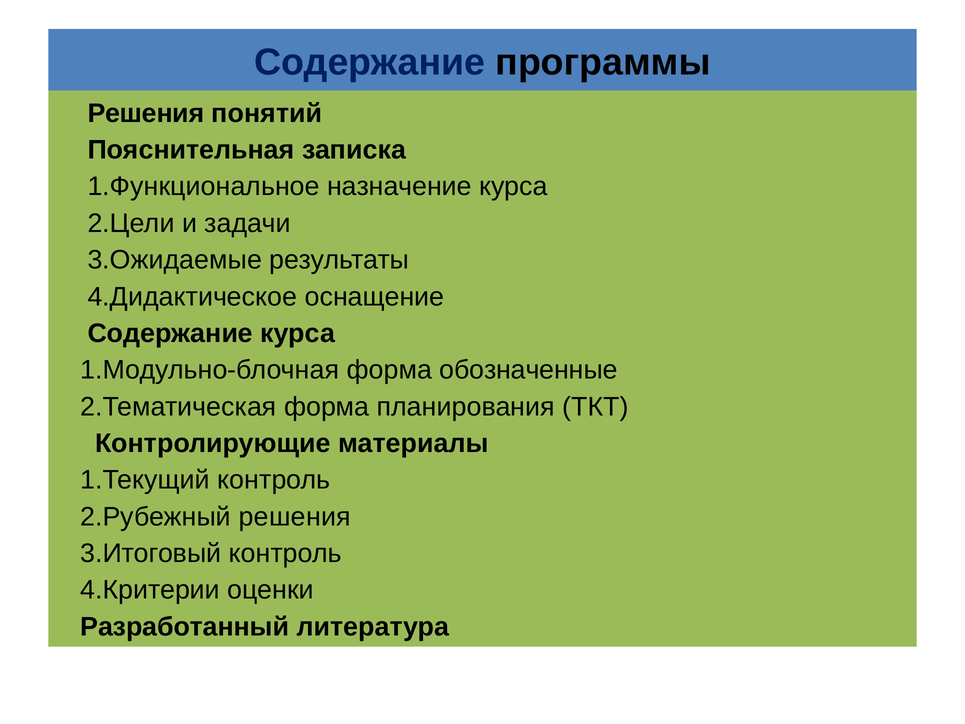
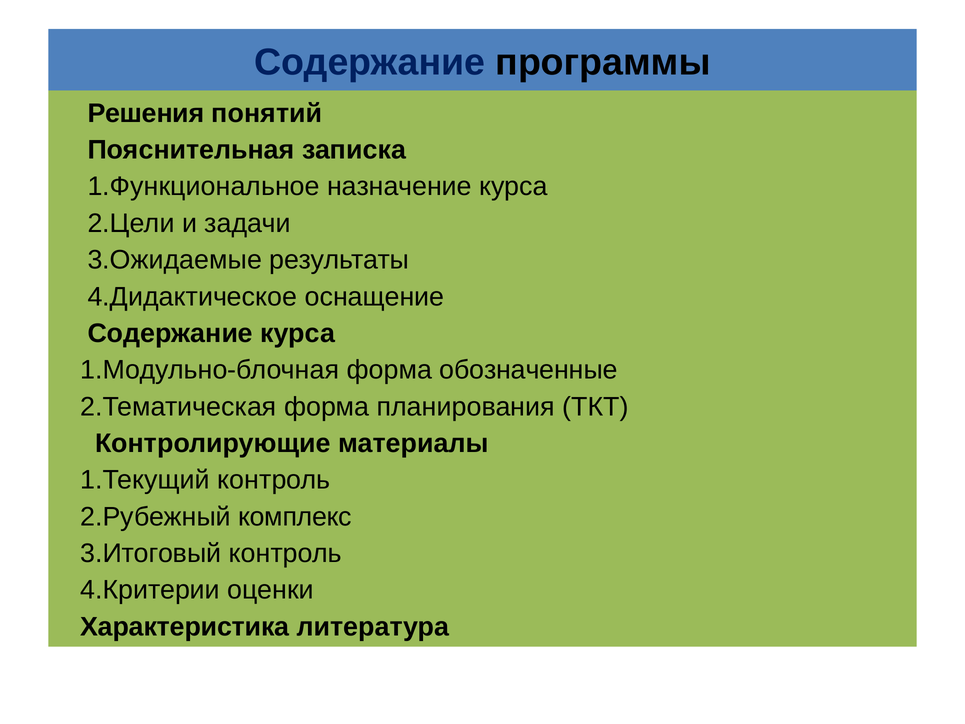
2.Рубежный решения: решения -> комплекс (295, 517)
Разработанный: Разработанный -> Характеристика (185, 627)
